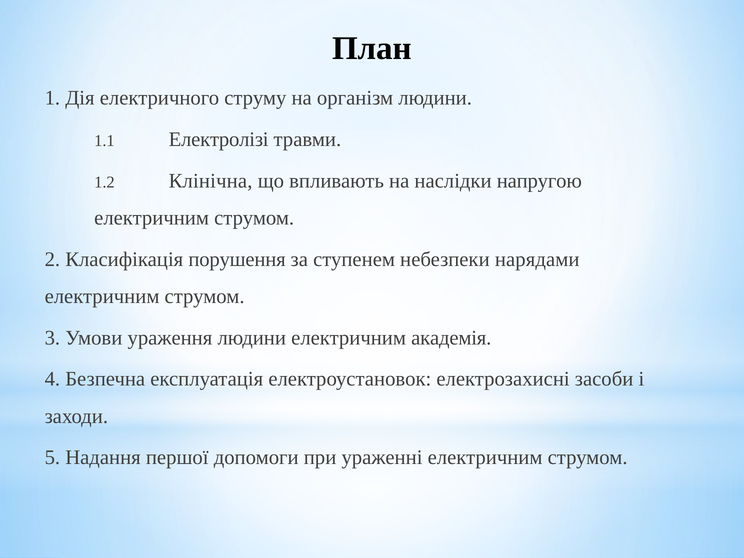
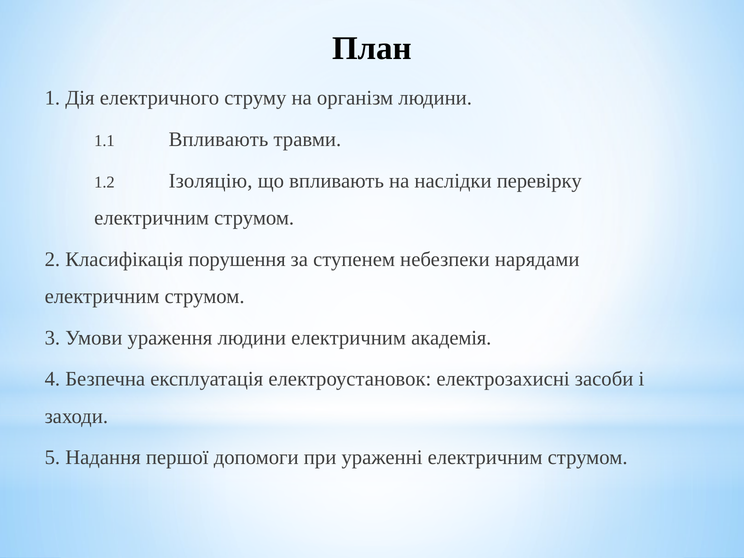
1.1 Електролізі: Електролізі -> Впливають (218, 139)
Клінічна: Клінічна -> Ізоляцію (211, 181)
напругою: напругою -> перевірку (539, 181)
